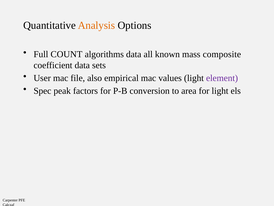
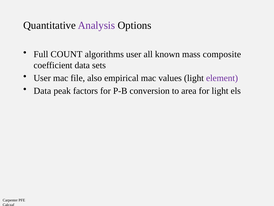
Analysis colour: orange -> purple (96, 25)
algorithms data: data -> user (134, 54)
Spec: Spec -> Data (42, 91)
